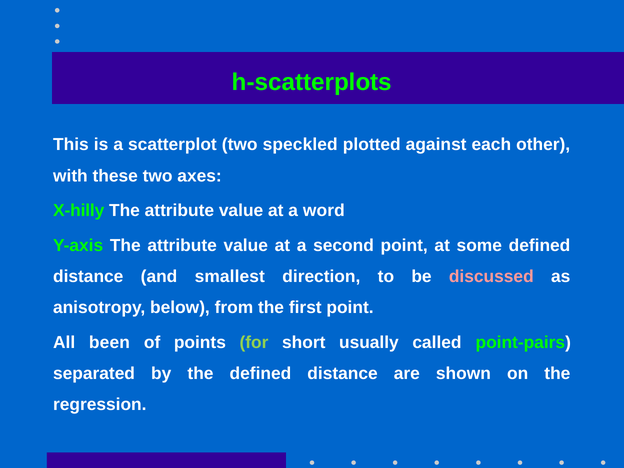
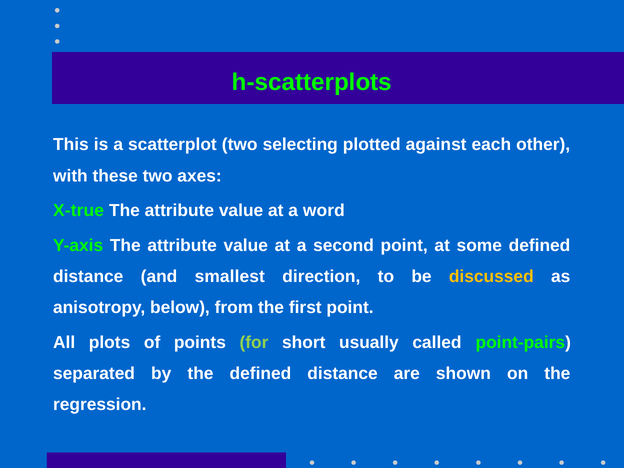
speckled: speckled -> selecting (300, 145)
X-hilly: X-hilly -> X-true (79, 211)
discussed colour: pink -> yellow (491, 276)
been: been -> plots (110, 342)
